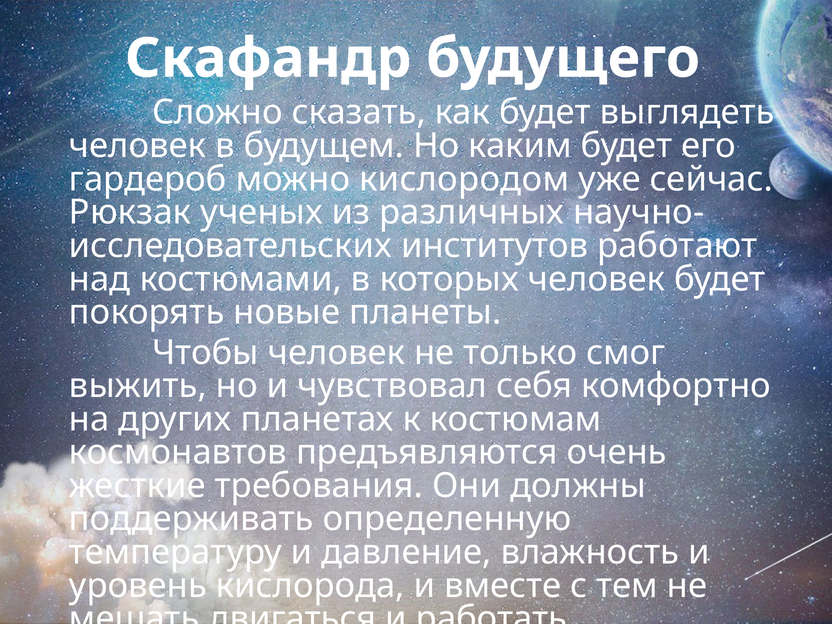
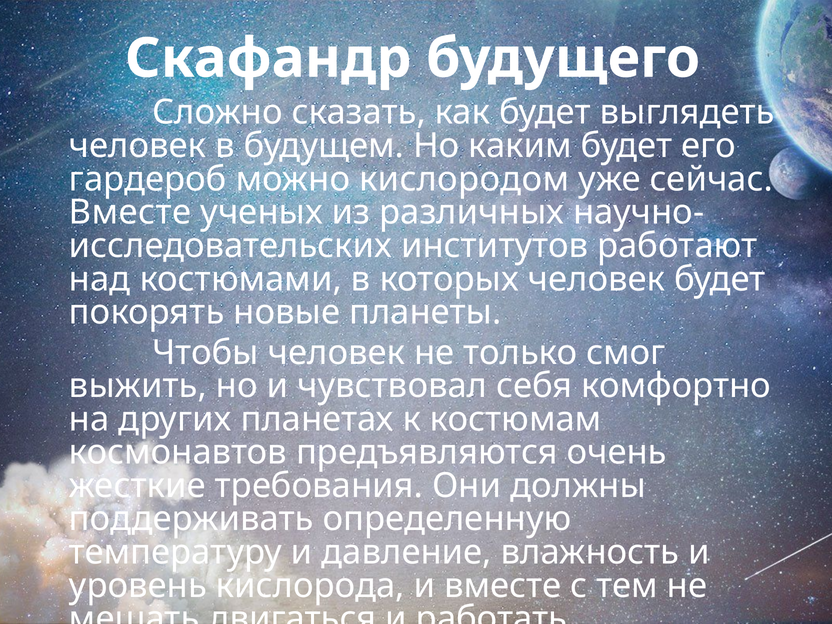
Рюкзак: Рюкзак -> Вместе (130, 213)
